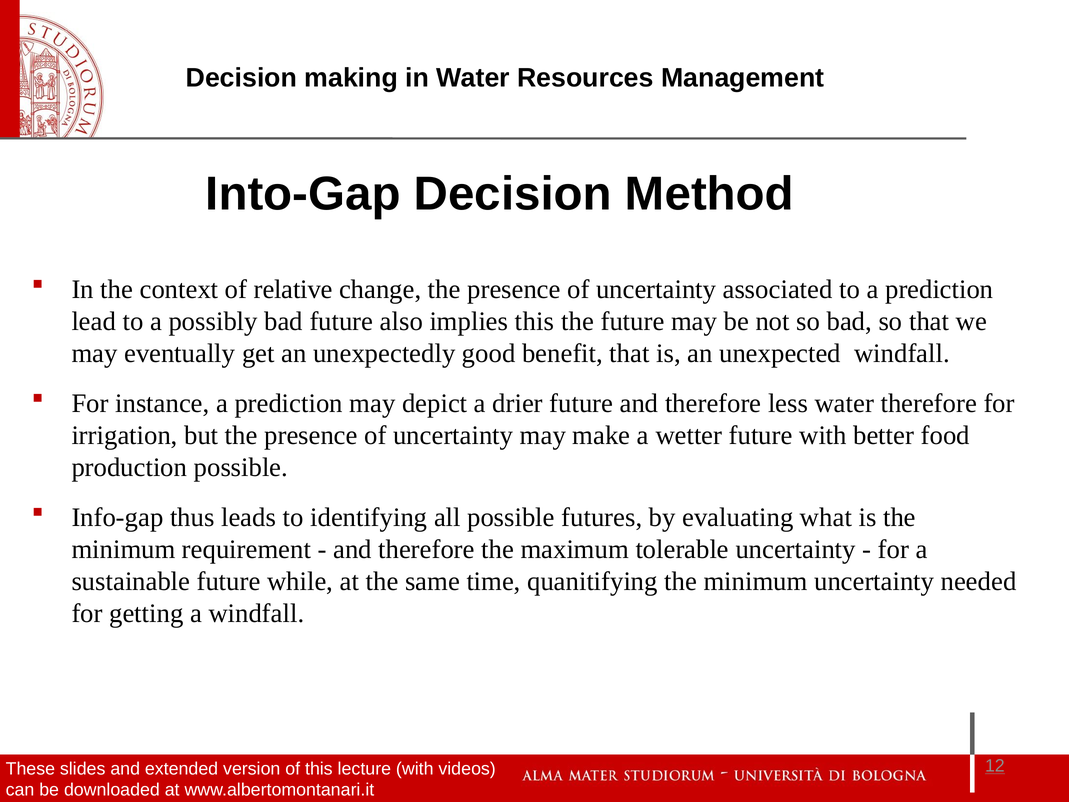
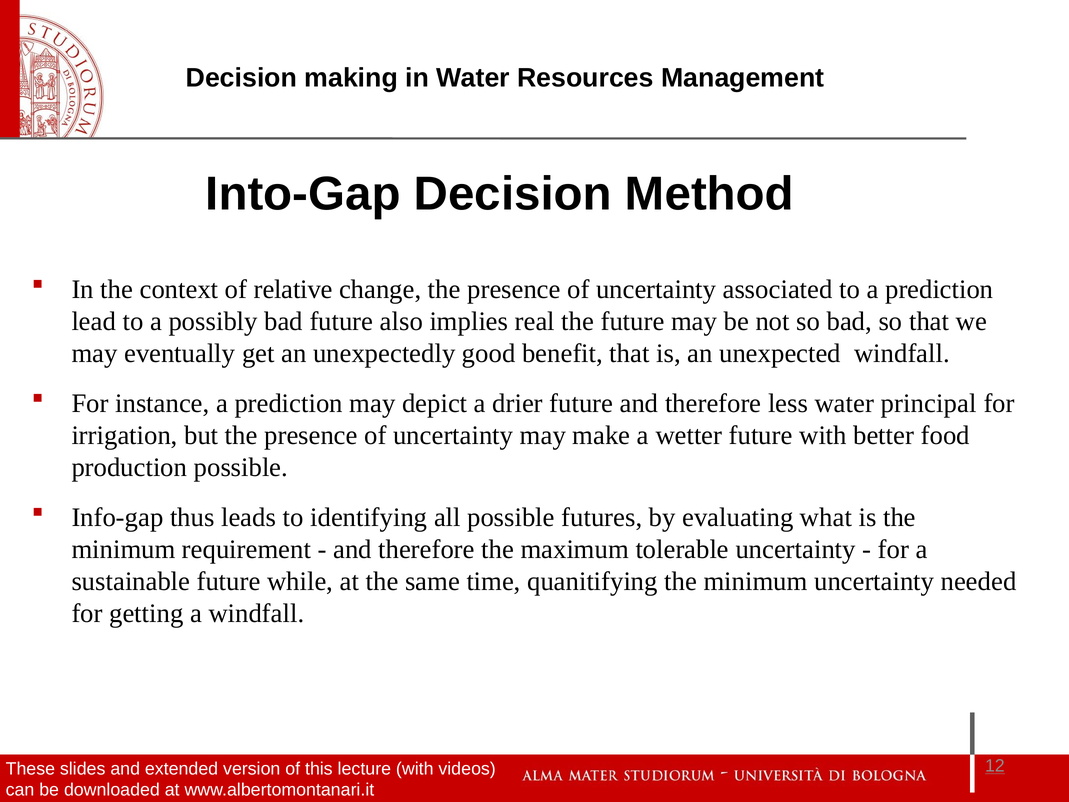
implies this: this -> real (535, 321)
water therefore: therefore -> principal (929, 403)
